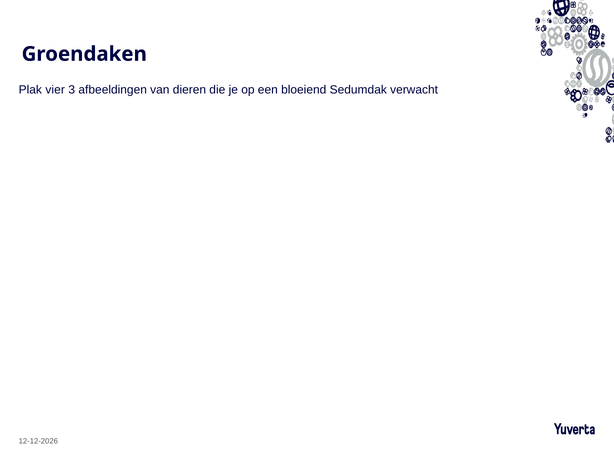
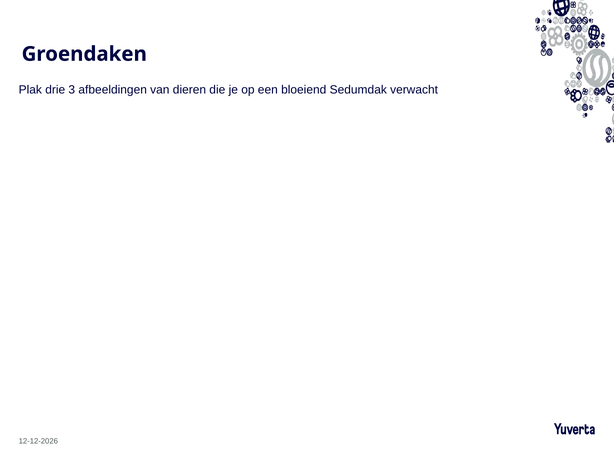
vier: vier -> drie (55, 90)
